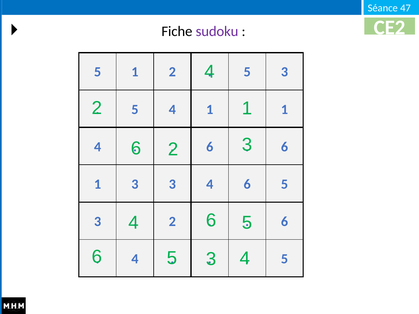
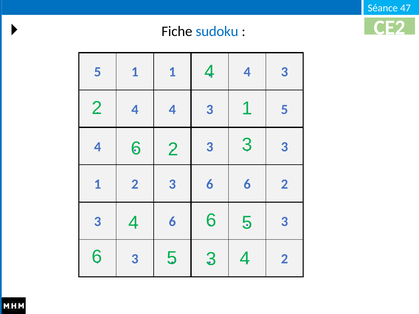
sudoku colour: purple -> blue (217, 31)
1 2: 2 -> 1 (172, 72)
5: 5 -> 4 (247, 72)
5: 5 -> 4 (135, 110)
1: 1 -> 3 (210, 110)
1: 1 -> 5 (285, 110)
6: 6 -> 3 (210, 147)
6: 6 -> 3 (285, 147)
1 3: 3 -> 2 (135, 184)
4: 4 -> 6 (210, 184)
5: 5 -> 2 (285, 184)
2: 2 -> 6 (172, 222)
6: 6 -> 3 (285, 222)
4: 4 -> 3 (135, 259)
5: 5 -> 2 (285, 259)
